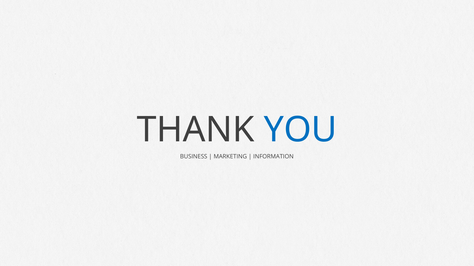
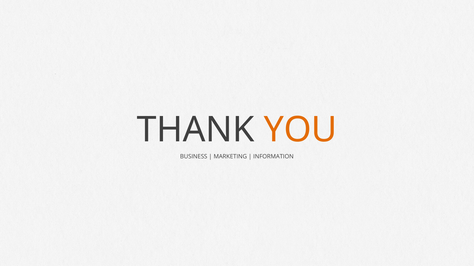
YOU colour: blue -> orange (301, 130)
